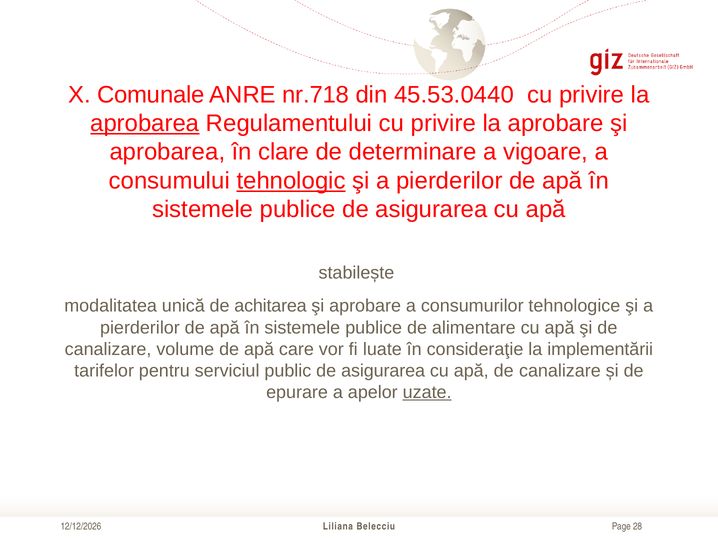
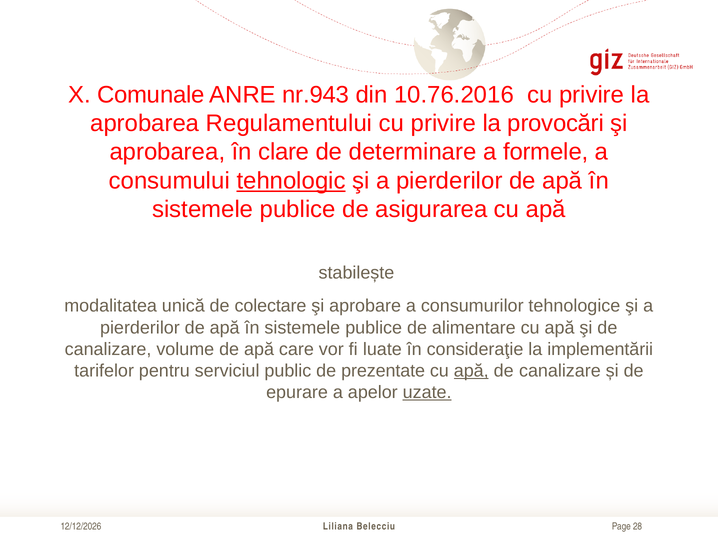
nr.718: nr.718 -> nr.943 (316, 95)
45.53.0440: 45.53.0440 -> 10.76.2016 (454, 95)
aprobarea underline: present -> none (145, 123)
la aprobare: aprobare -> provocări (556, 123)
vigoare: vigoare -> formele (546, 152)
achitarea: achitarea -> colectare (271, 306)
public de asigurarea: asigurarea -> prezentate (383, 371)
apă underline: none -> present (471, 371)
